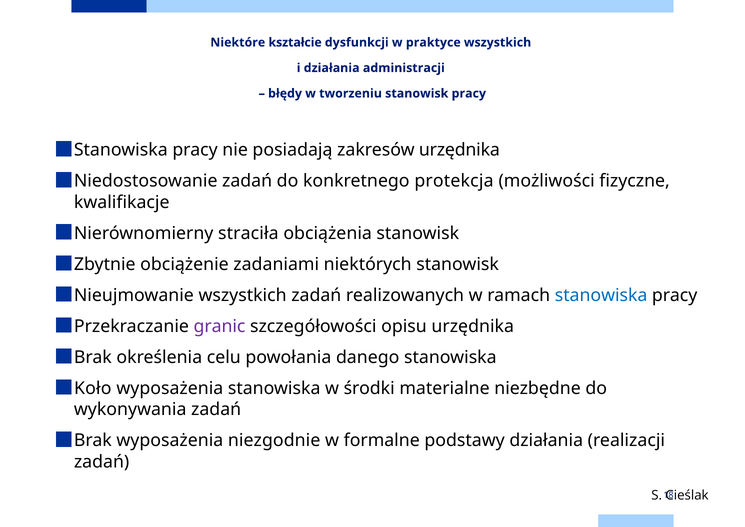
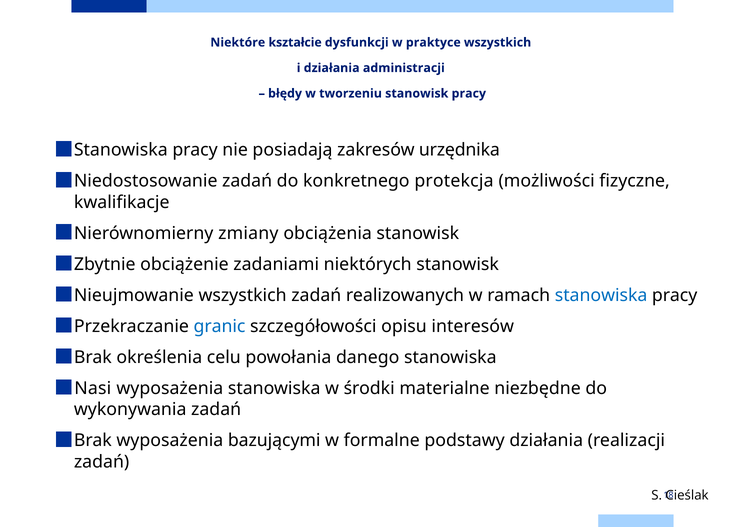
straciła: straciła -> zmiany (248, 233)
granic colour: purple -> blue (220, 326)
opisu urzędnika: urzędnika -> interesów (473, 326)
Koło: Koło -> Nasi (93, 388)
niezgodnie: niezgodnie -> bazującymi (274, 440)
